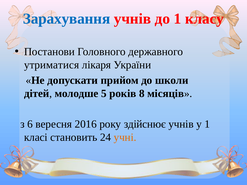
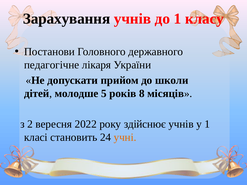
Зарахування colour: blue -> black (67, 19)
утриматися: утриматися -> педагогічне (52, 65)
6: 6 -> 2 (30, 124)
2016: 2016 -> 2022 (86, 124)
